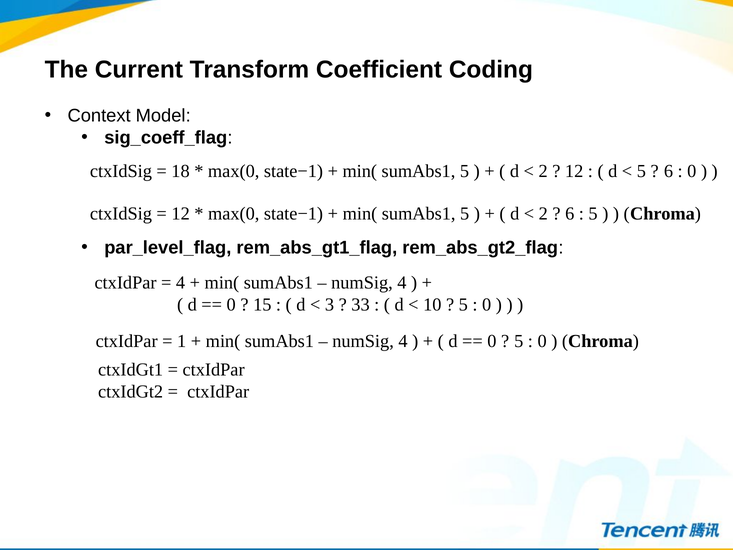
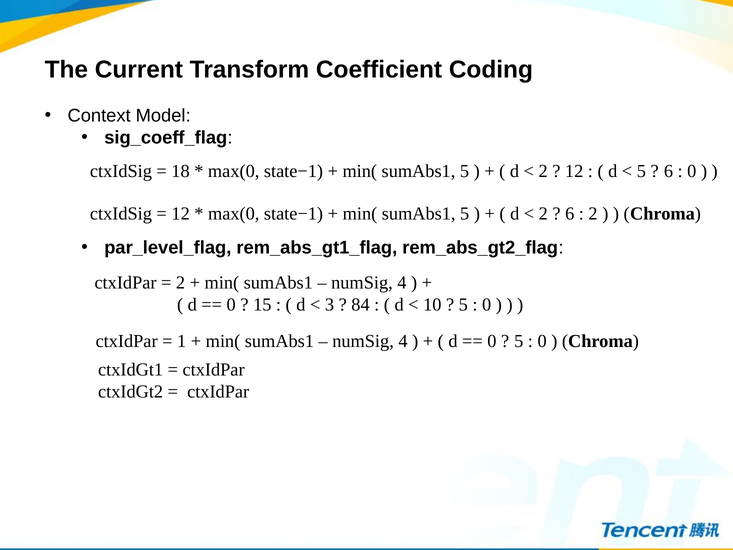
5: 5 -> 2 (593, 214)
4: 4 -> 2 (181, 283)
33: 33 -> 84 (361, 305)
